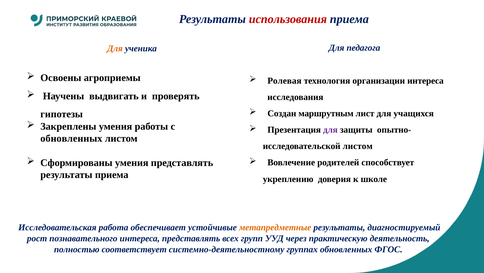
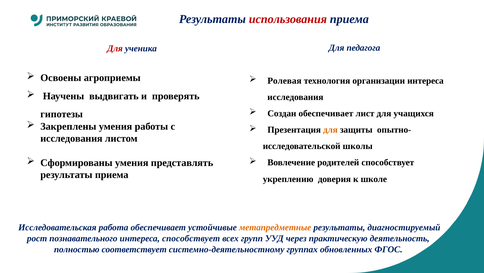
Для colour: orange -> red (115, 48)
Создан маршрутным: маршрутным -> обеспечивает (326, 113)
для colour: purple -> orange (330, 129)
обновленных: обновленных -> исследования (71, 138)
исследовательской листом: листом -> школы (358, 146)
интереса представлять: представлять -> способствует (191, 238)
